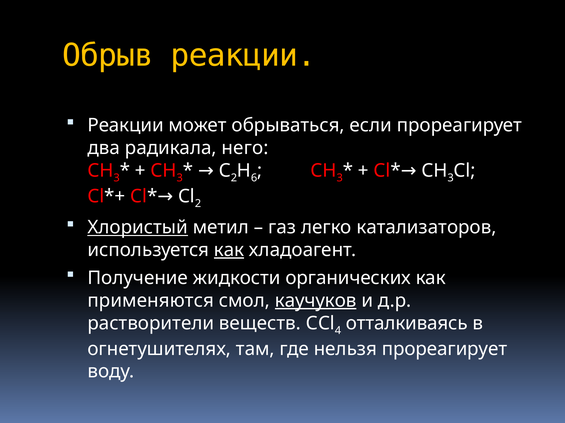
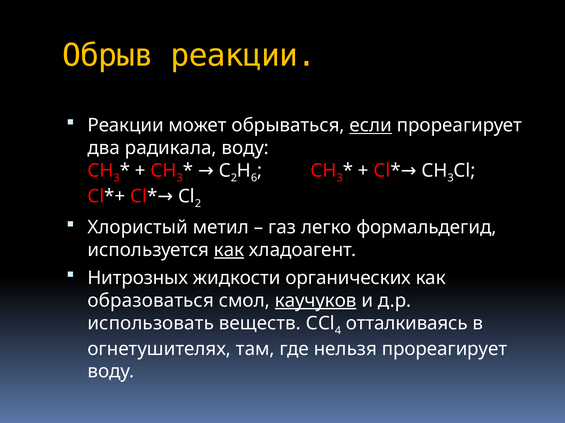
если underline: none -> present (371, 126)
радикала него: него -> воду (245, 148)
Хлористый underline: present -> none (138, 228)
катализаторов: катализаторов -> формальдегид (426, 228)
Получение: Получение -> Нитрозных (138, 279)
применяются: применяются -> образоваться (151, 301)
растворители: растворители -> использовать (151, 324)
